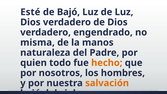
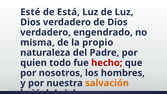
de Bajó: Bajó -> Está (68, 12)
manos: manos -> propio (98, 42)
hecho colour: orange -> red (107, 63)
